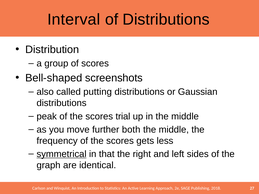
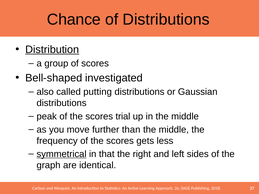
Interval: Interval -> Chance (74, 19)
Distribution underline: none -> present (52, 50)
screenshots: screenshots -> investigated (114, 78)
both: both -> than (131, 130)
